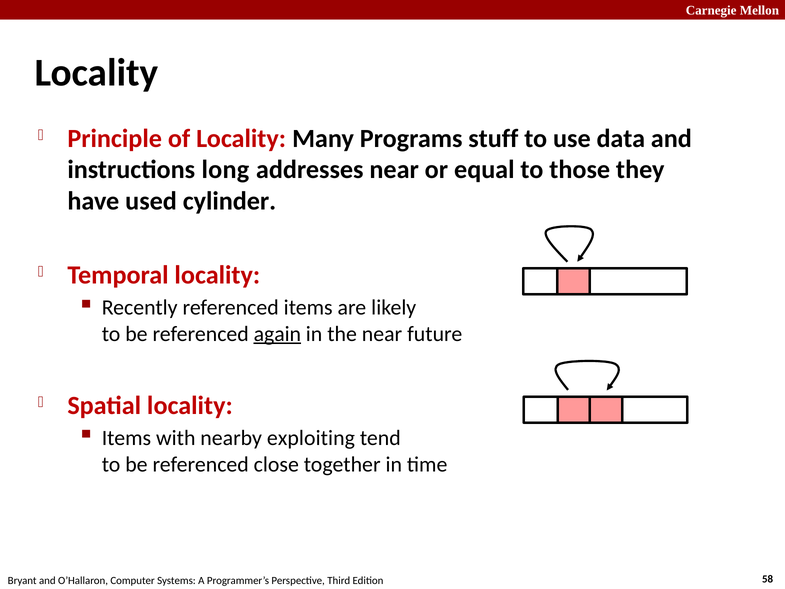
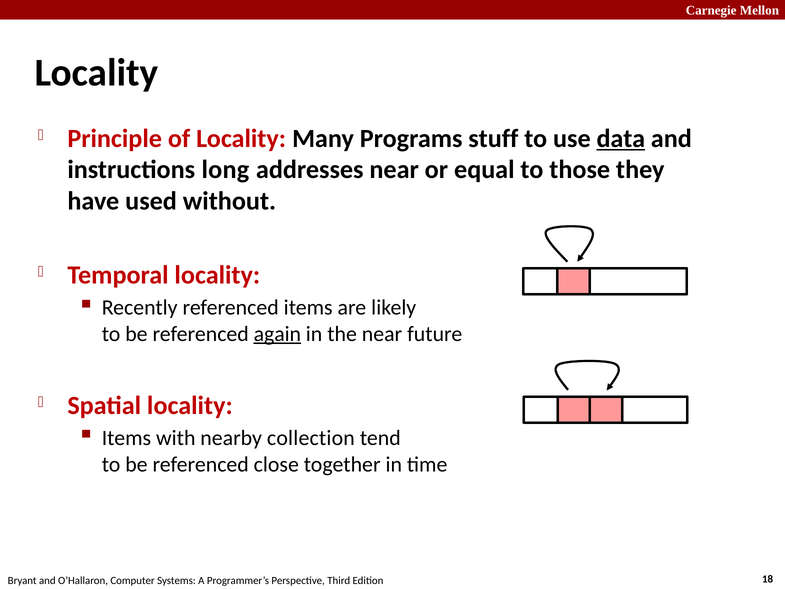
data underline: none -> present (621, 138)
cylinder: cylinder -> without (229, 201)
exploiting: exploiting -> collection (311, 438)
58: 58 -> 18 (768, 579)
